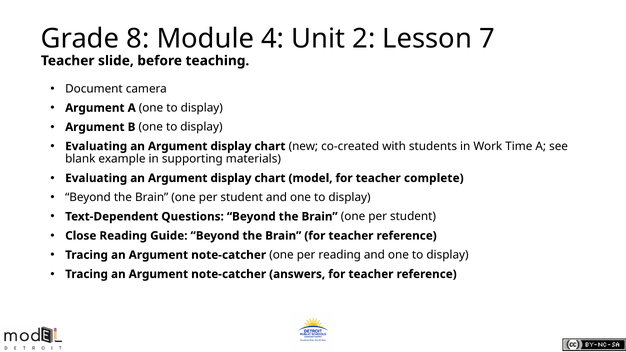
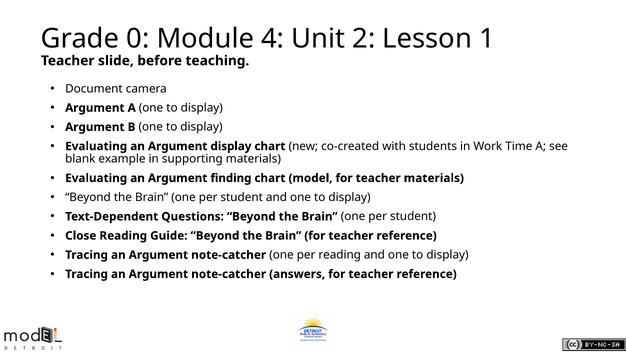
8: 8 -> 0 (138, 38)
7: 7 -> 1 (487, 38)
display: display -> finding (231, 178)
teacher complete: complete -> materials (434, 178)
